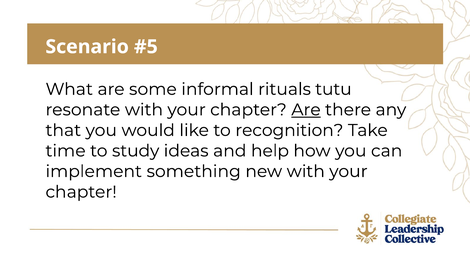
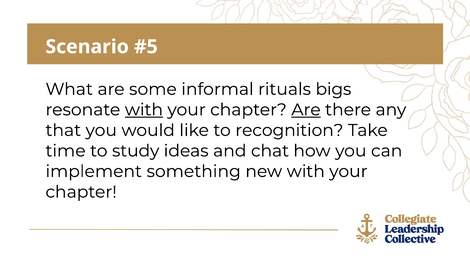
tutu: tutu -> bigs (333, 89)
with underline: none -> present (144, 110)
help: help -> chat (270, 151)
